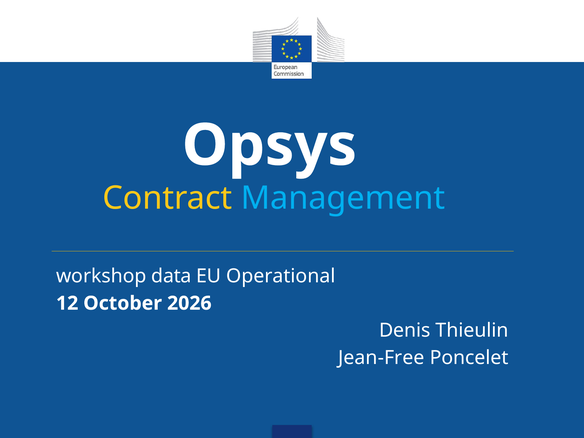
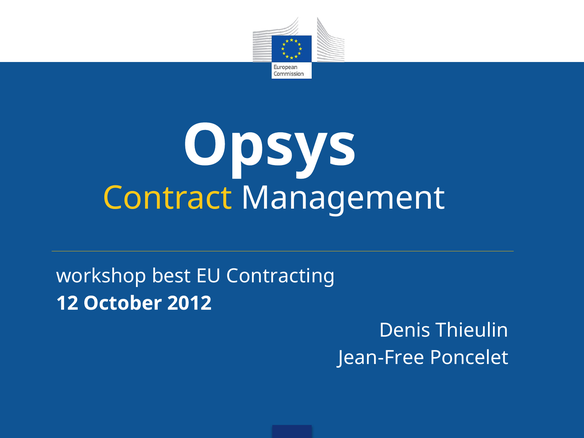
Management colour: light blue -> white (343, 198)
data: data -> best (171, 276)
Operational: Operational -> Contracting (281, 276)
2026: 2026 -> 2012 (189, 303)
